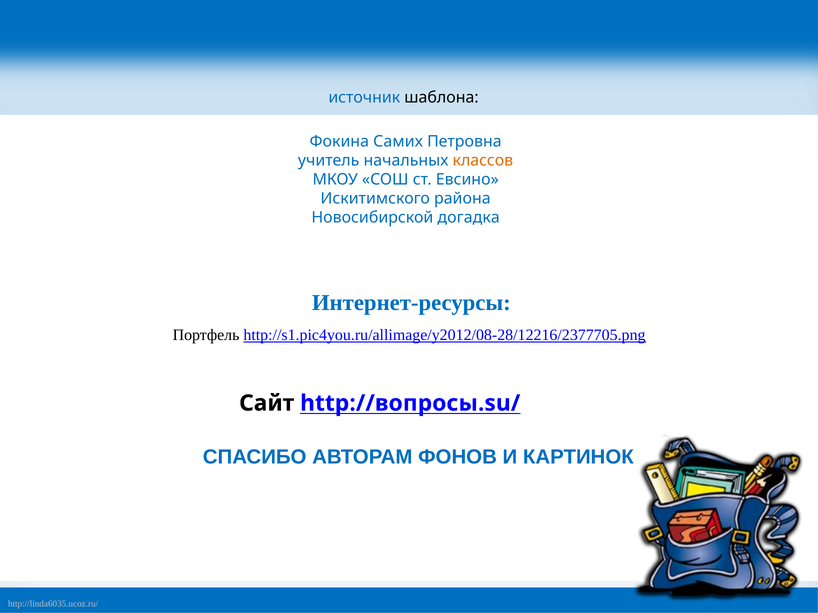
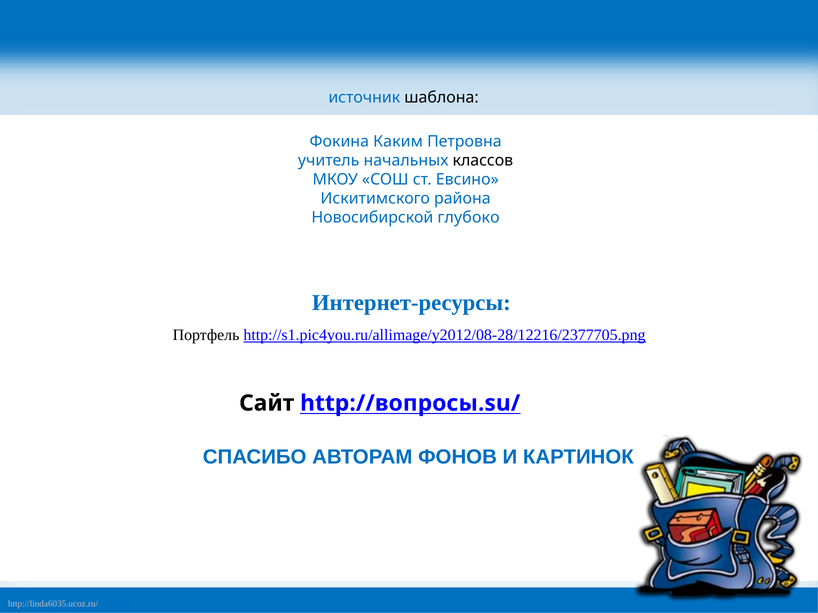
Самих: Самих -> Каким (398, 141)
классов colour: orange -> black (483, 161)
догадка: догадка -> глубоко (469, 218)
